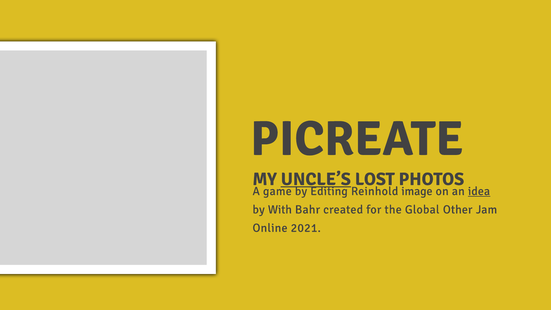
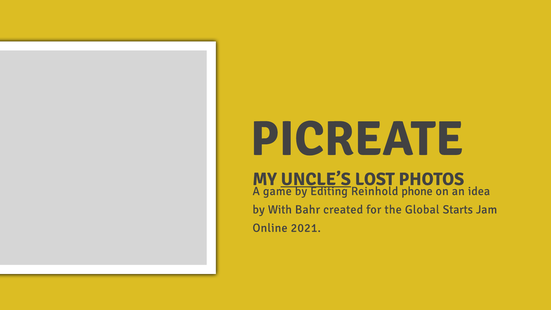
image: image -> phone (417, 191)
idea underline: present -> none (479, 191)
Other: Other -> Starts (458, 209)
